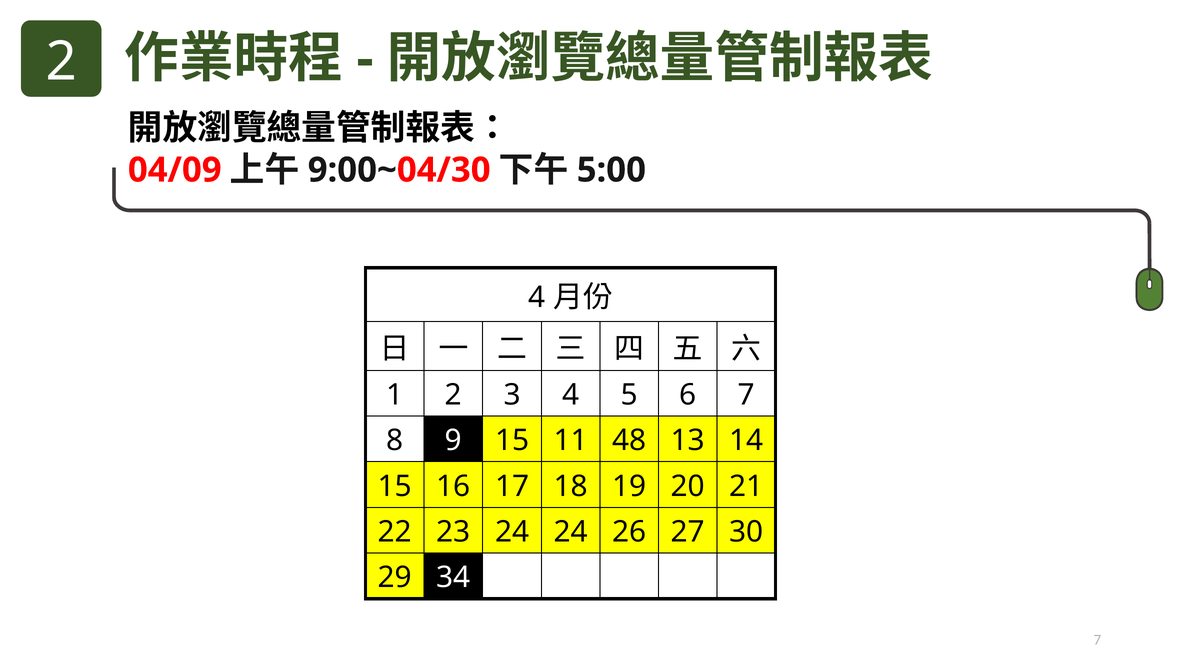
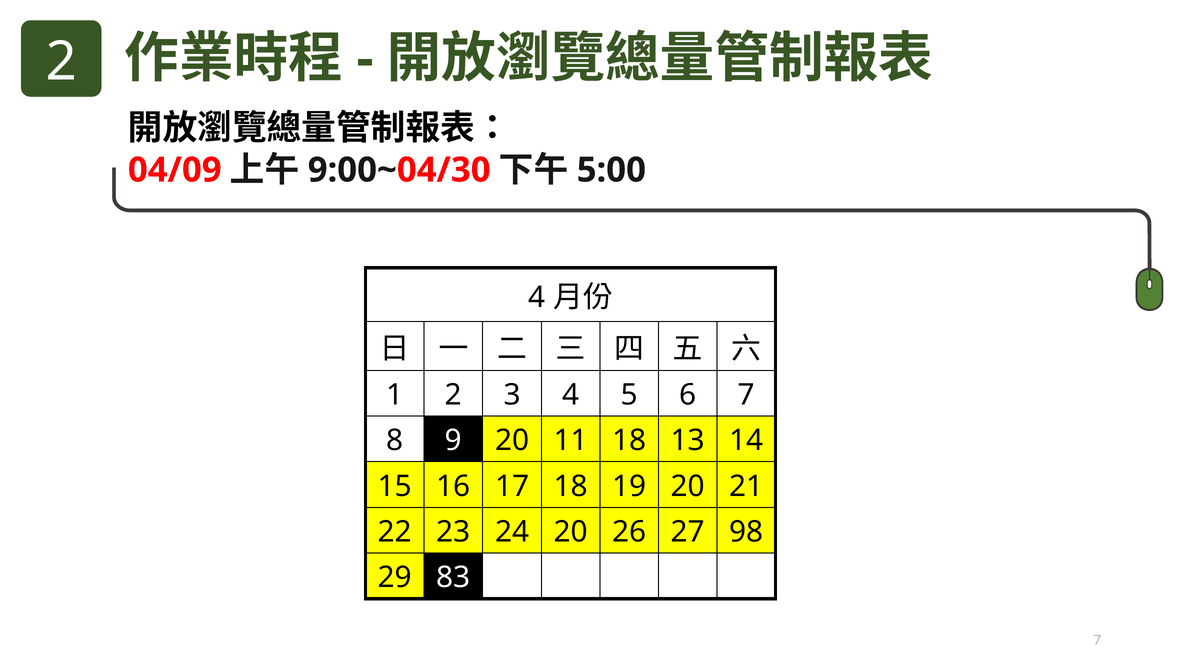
9 15: 15 -> 20 (512, 441)
11 48: 48 -> 18 (629, 441)
24 24: 24 -> 20 (571, 532)
30: 30 -> 98 (746, 532)
34: 34 -> 83 (454, 578)
